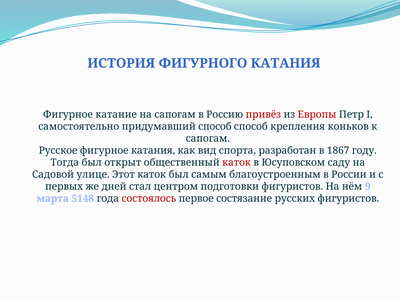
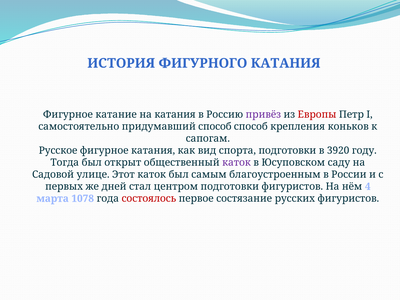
на сапогам: сапогам -> катания (175, 115)
привёз colour: red -> purple (263, 115)
спорта разработан: разработан -> подготовки (287, 151)
1867: 1867 -> 3920 (338, 151)
каток colour: red -> purple (237, 163)
9: 9 -> 4 (368, 187)
5148: 5148 -> 1078 (83, 199)
